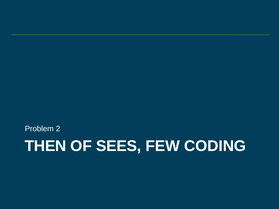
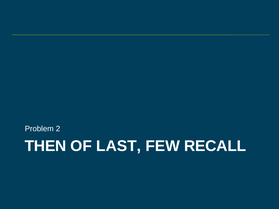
SEES: SEES -> LAST (119, 146)
CODING: CODING -> RECALL (215, 146)
